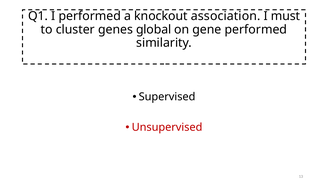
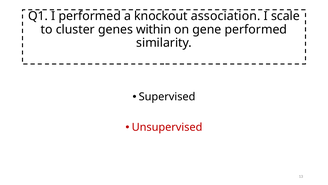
must: must -> scale (285, 16)
global: global -> within (154, 29)
